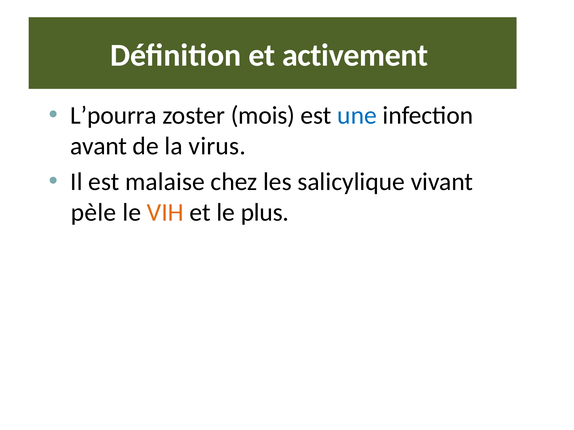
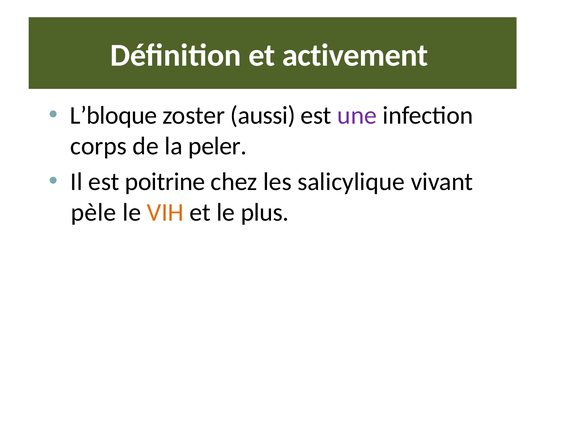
L’pourra: L’pourra -> L’bloque (114, 116)
mois: mois -> aussi (263, 116)
une colour: blue -> purple (357, 116)
avant: avant -> corps (99, 146)
virus: virus -> peler (218, 146)
malaise: malaise -> poitrine (165, 182)
